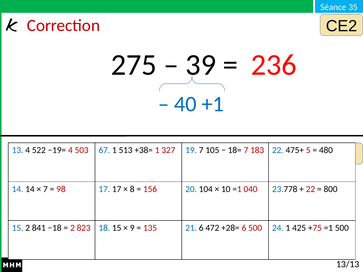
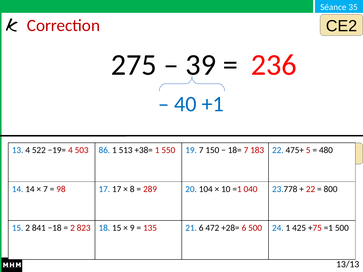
67: 67 -> 86 (104, 150)
327: 327 -> 550 (168, 150)
105: 105 -> 150 (212, 150)
156: 156 -> 289 (150, 189)
